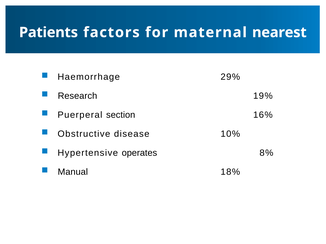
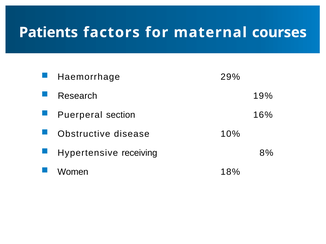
nearest: nearest -> courses (279, 32)
operates: operates -> receiving (139, 153)
Manual: Manual -> Women (73, 172)
